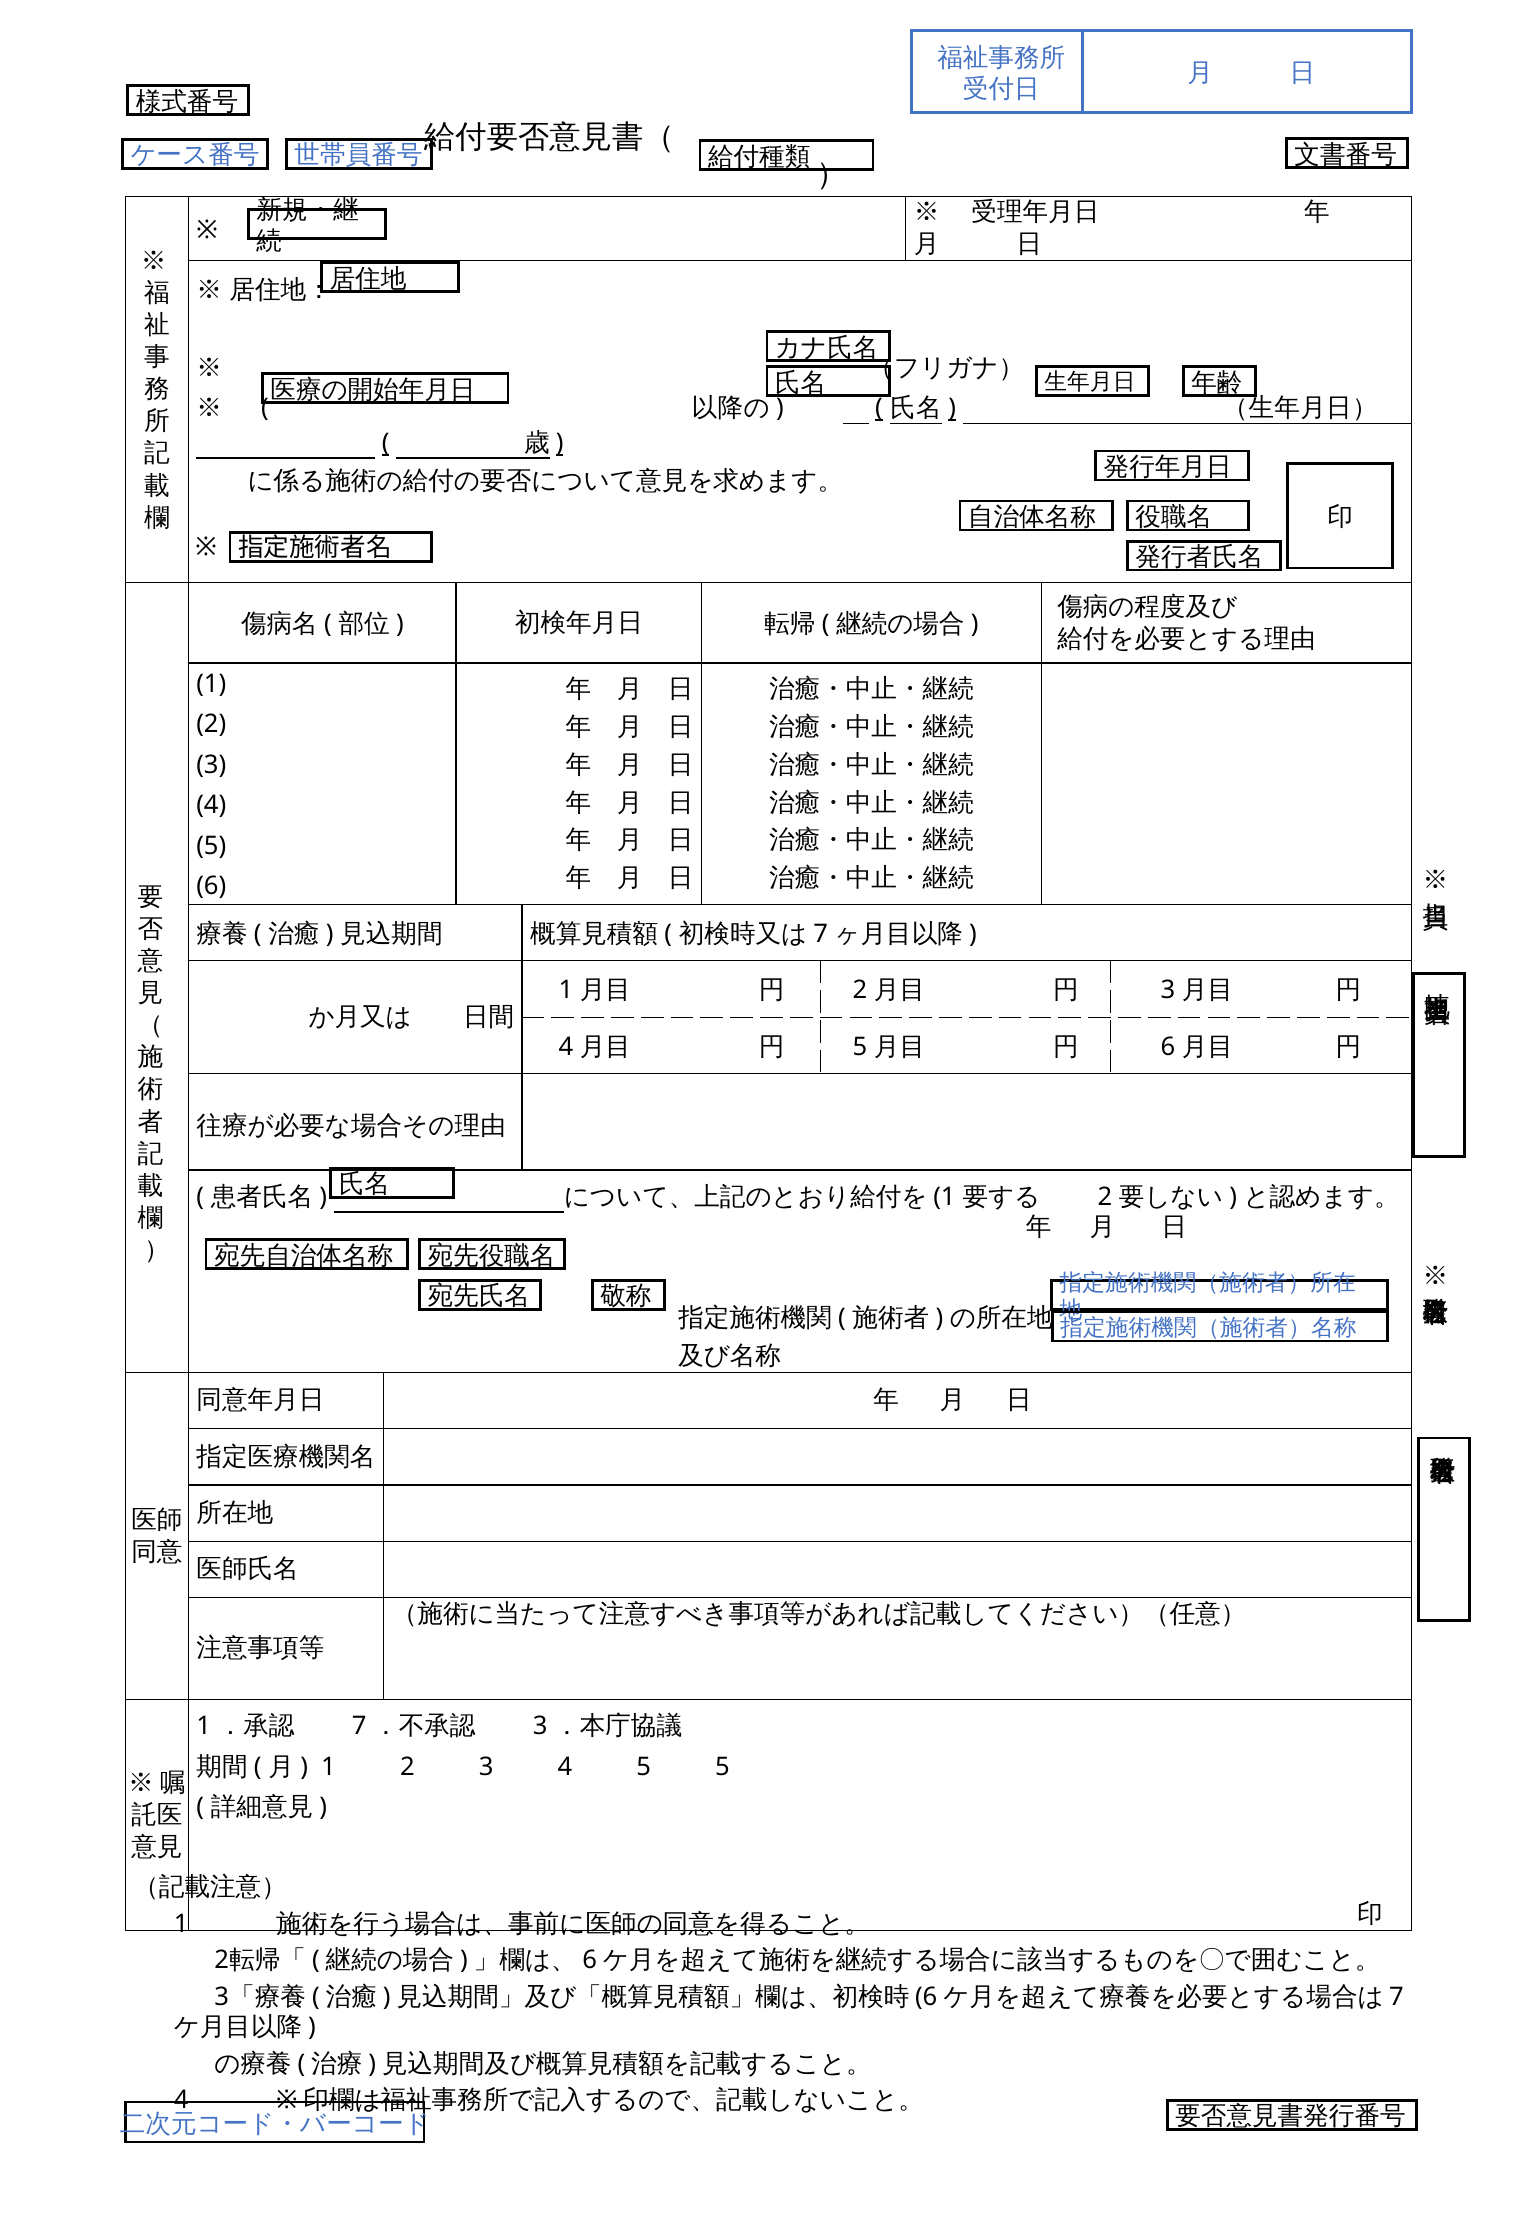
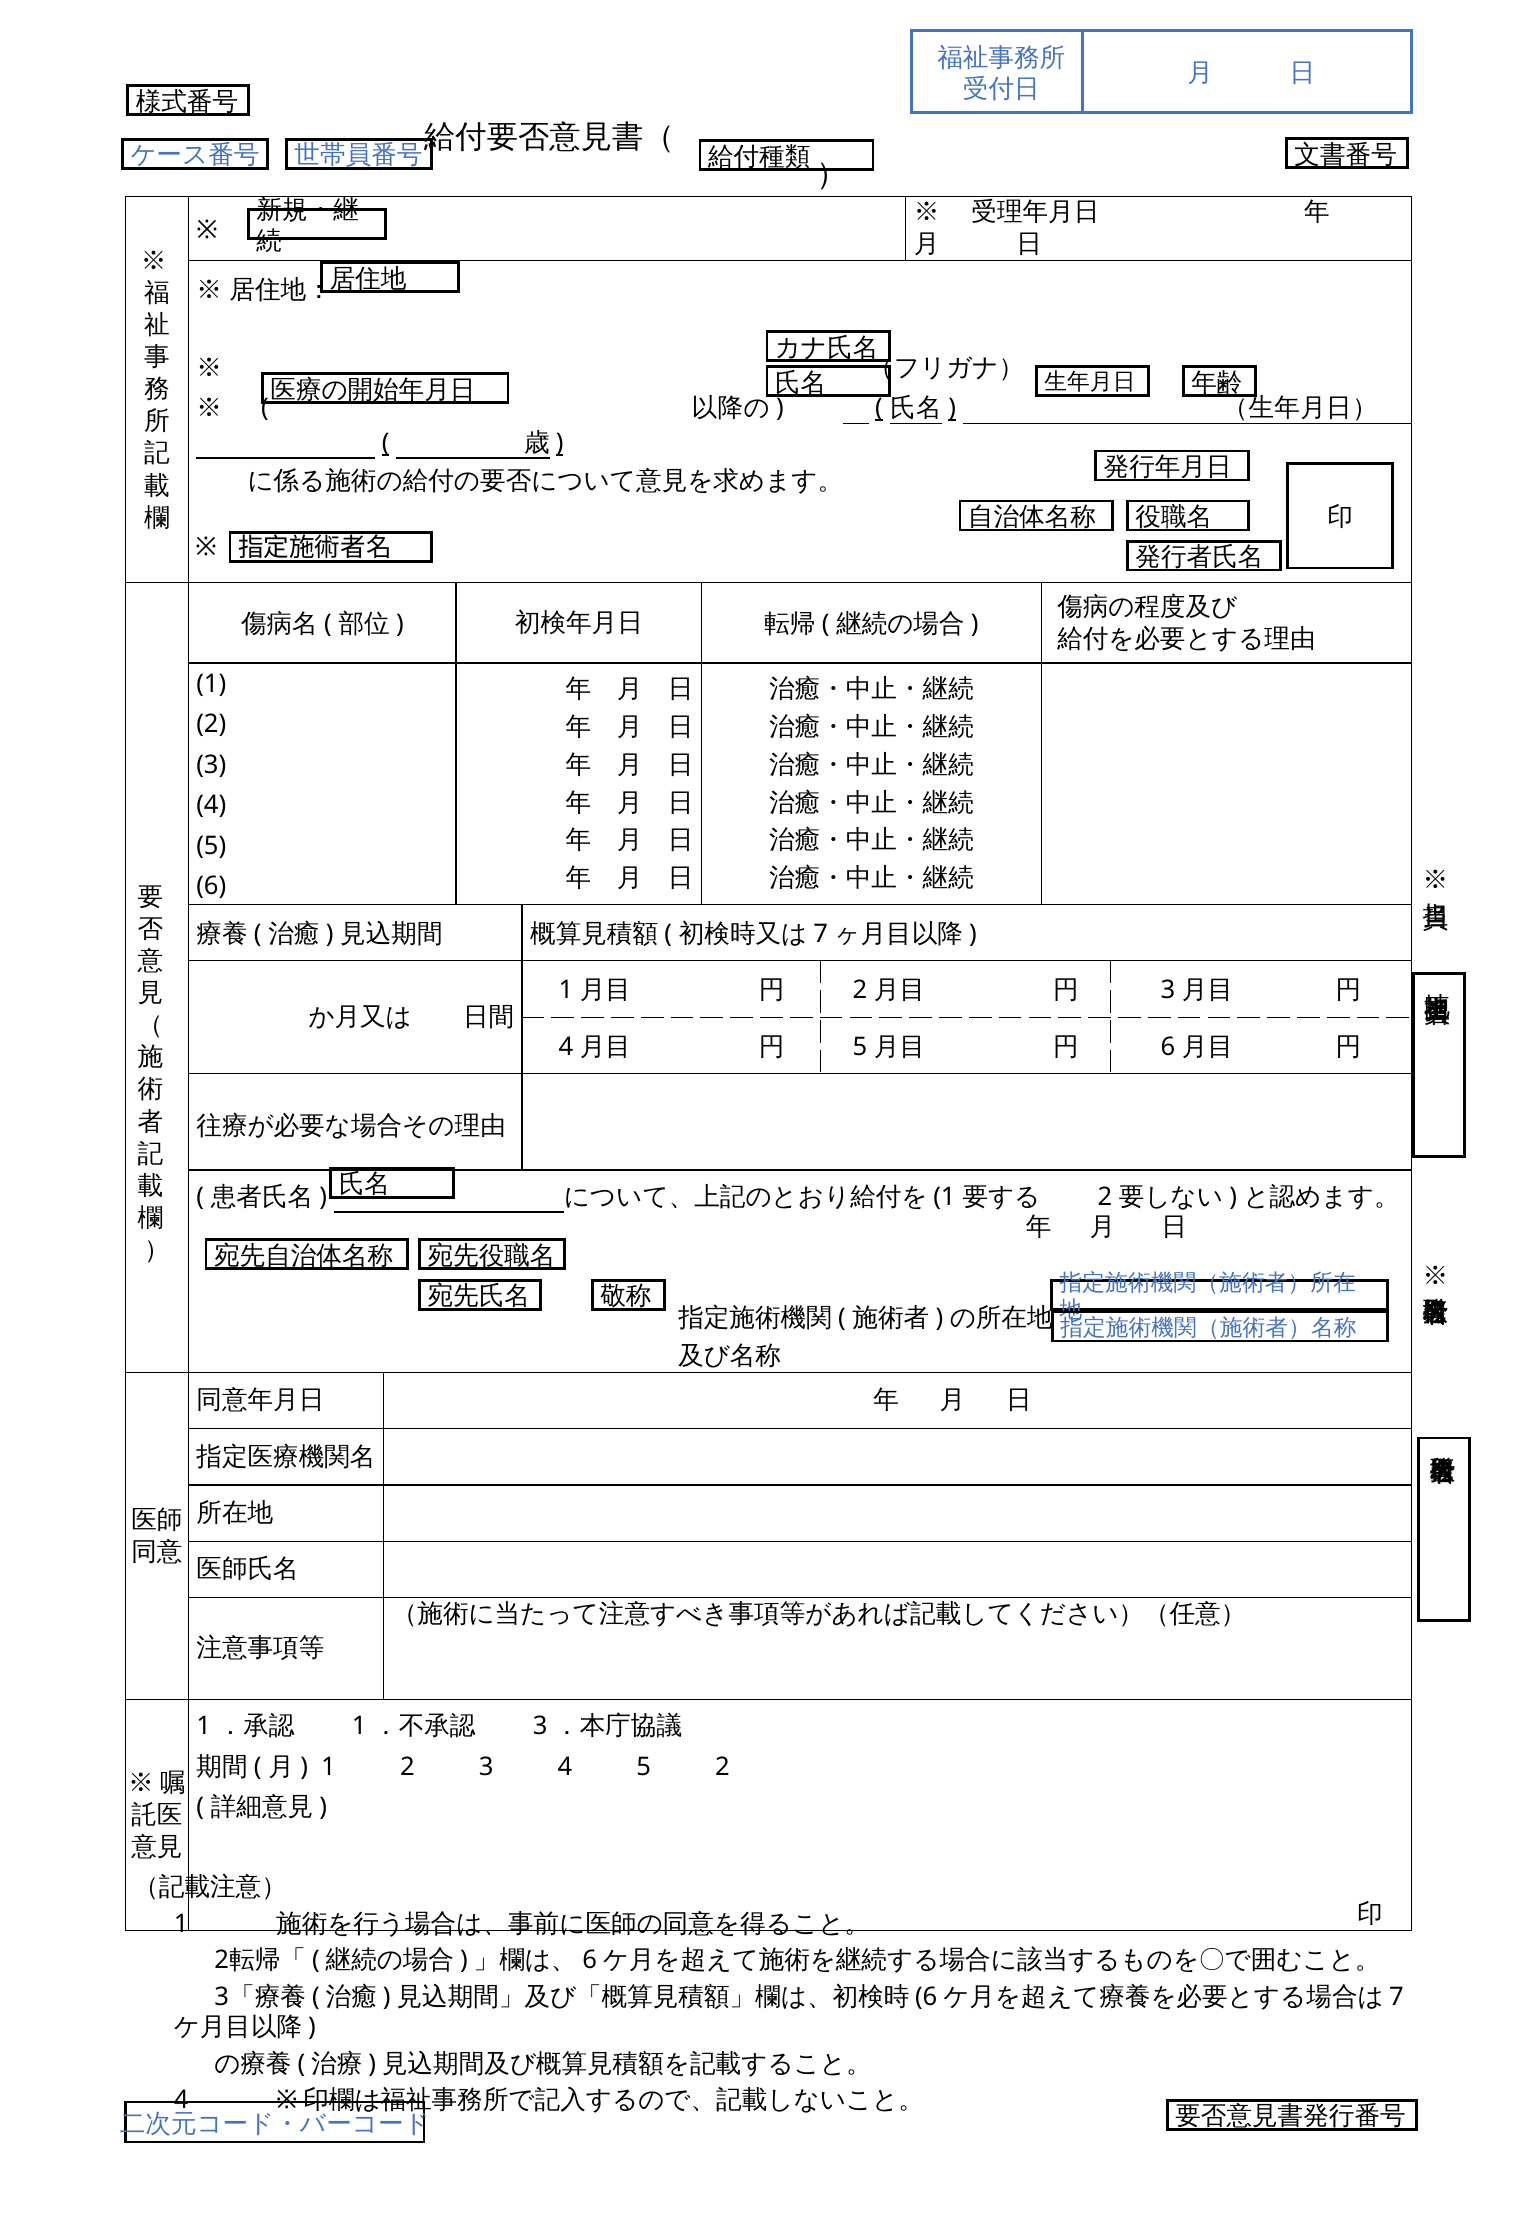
7: 7 -> 1 (359, 1727)
5 5: 5 -> 2 (722, 1767)
